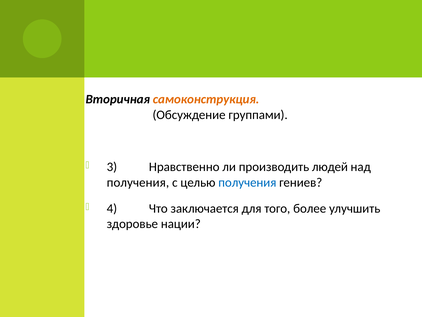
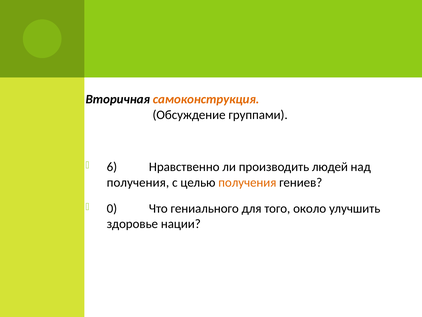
3: 3 -> 6 (112, 167)
получения colour: blue -> orange (247, 182)
4: 4 -> 0 (112, 208)
заключается: заключается -> гениального (205, 208)
более: более -> около (310, 208)
